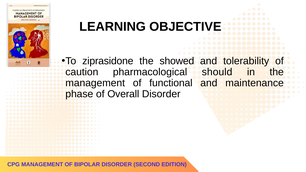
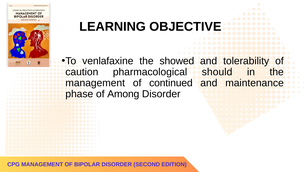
ziprasidone: ziprasidone -> venlafaxine (108, 61)
functional: functional -> continued (171, 83)
Overall: Overall -> Among (123, 94)
